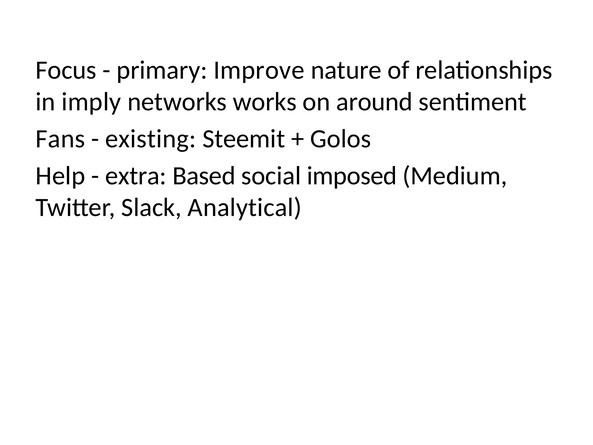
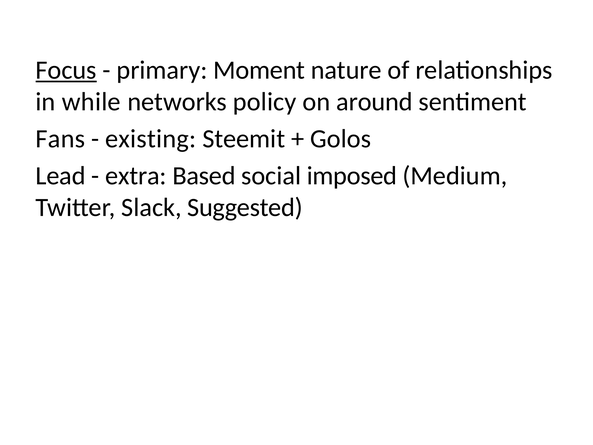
Focus underline: none -> present (66, 70)
Improve: Improve -> Moment (259, 70)
imply: imply -> while (91, 102)
works: works -> policy (265, 102)
Help: Help -> Lead (61, 176)
Analytical: Analytical -> Suggested (245, 207)
